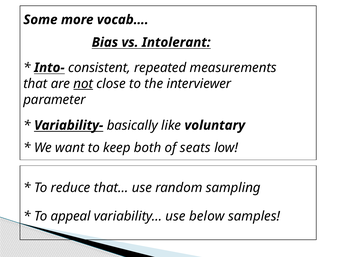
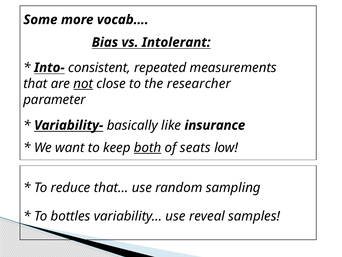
interviewer: interviewer -> researcher (199, 83)
voluntary: voluntary -> insurance (215, 125)
both underline: none -> present (148, 147)
appeal: appeal -> bottles (71, 216)
below: below -> reveal (207, 216)
